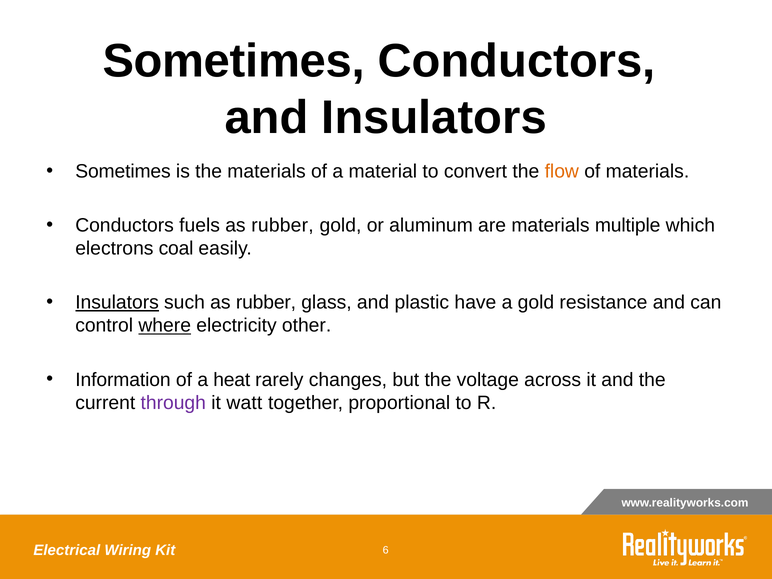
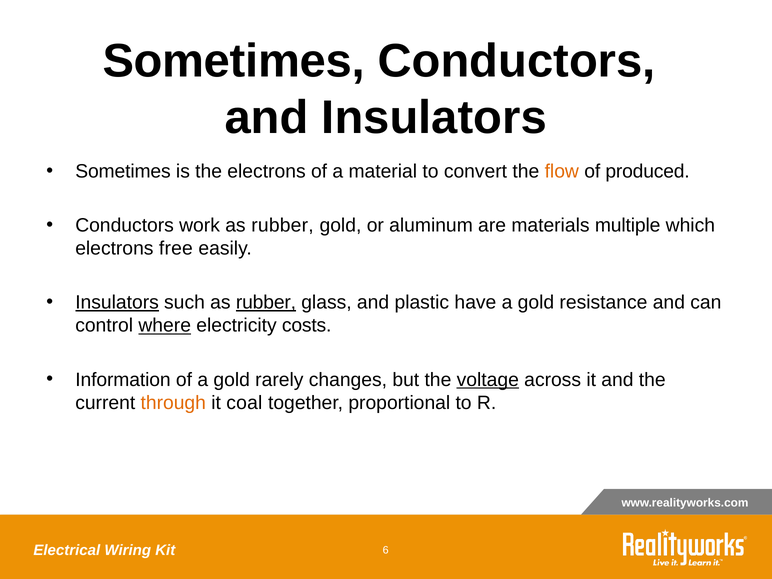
the materials: materials -> electrons (267, 171)
of materials: materials -> produced (648, 171)
fuels: fuels -> work (200, 225)
coal: coal -> free (176, 248)
rubber underline: none -> present (266, 302)
other: other -> costs (307, 326)
of a heat: heat -> gold (232, 380)
voltage underline: none -> present (488, 380)
through colour: purple -> orange (173, 403)
watt: watt -> coal (244, 403)
